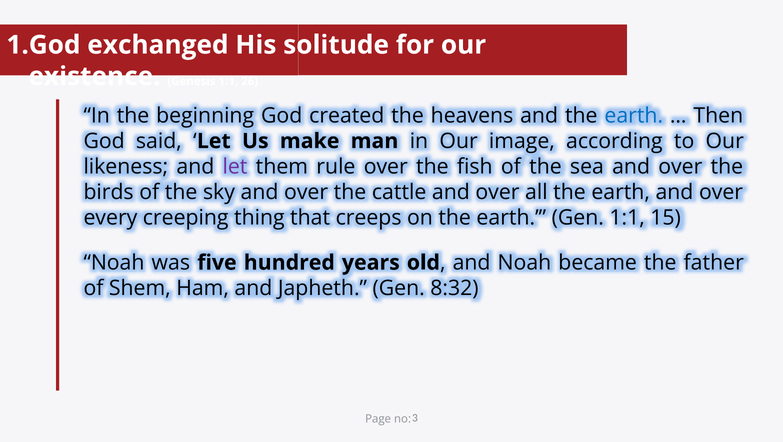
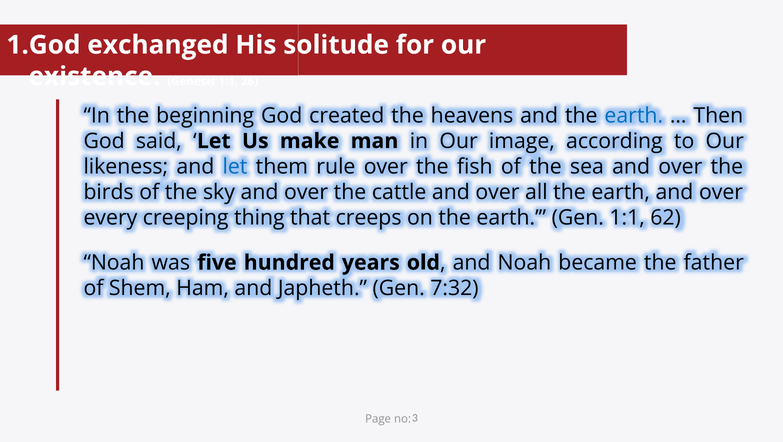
let colour: purple -> blue (235, 166)
15: 15 -> 62 (666, 217)
8:32: 8:32 -> 7:32 (454, 288)
